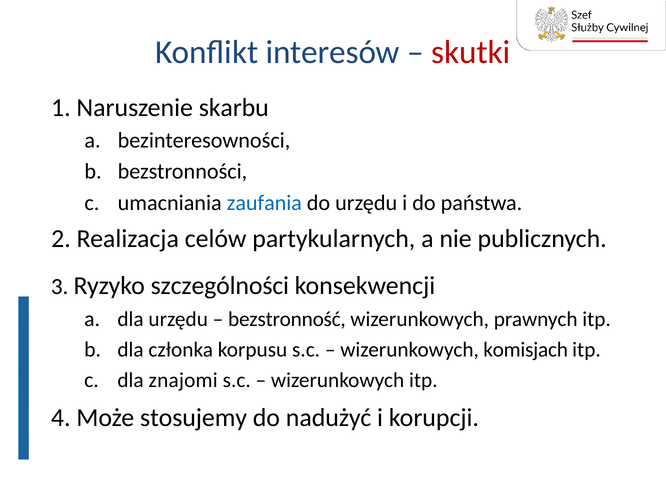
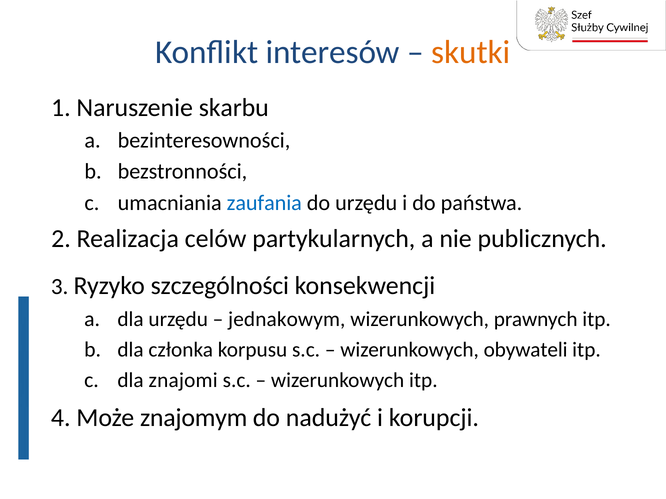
skutki colour: red -> orange (471, 52)
bezstronność: bezstronność -> jednakowym (287, 319)
komisjach: komisjach -> obywateli (526, 350)
stosujemy: stosujemy -> znajomym (194, 418)
